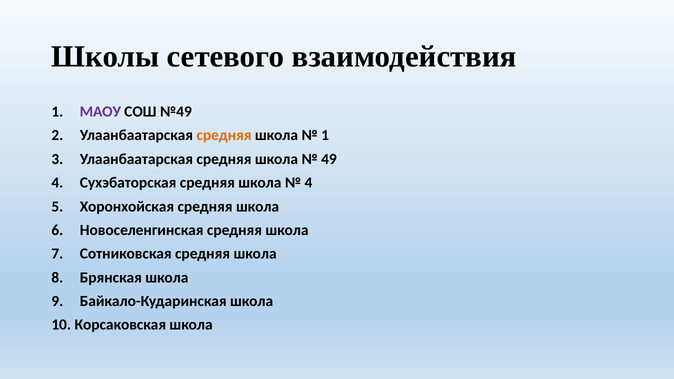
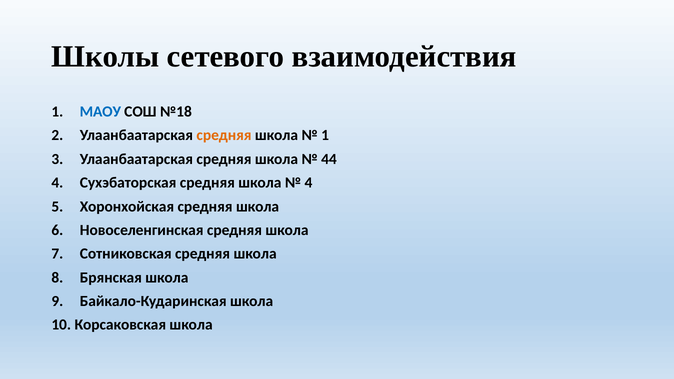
МАОУ colour: purple -> blue (100, 112)
№49: №49 -> №18 (176, 112)
49: 49 -> 44 (329, 159)
